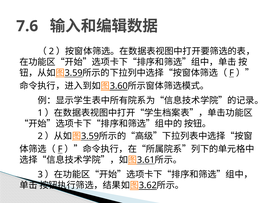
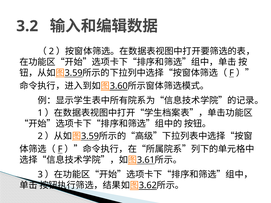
7.6: 7.6 -> 3.2 (27, 26)
